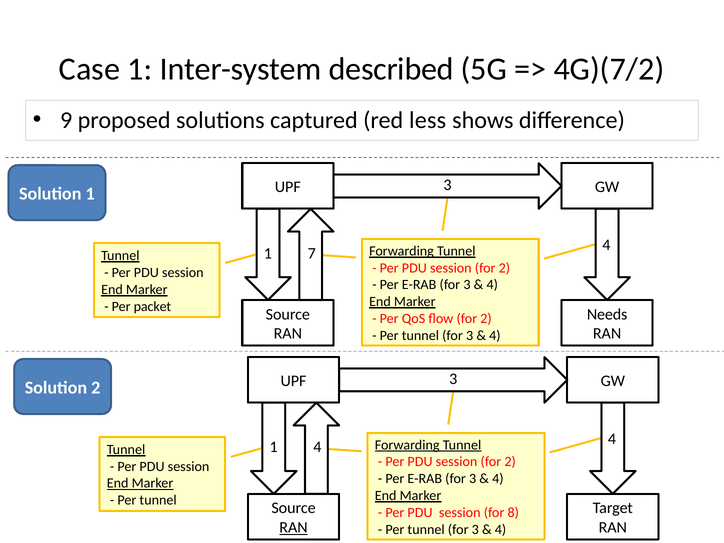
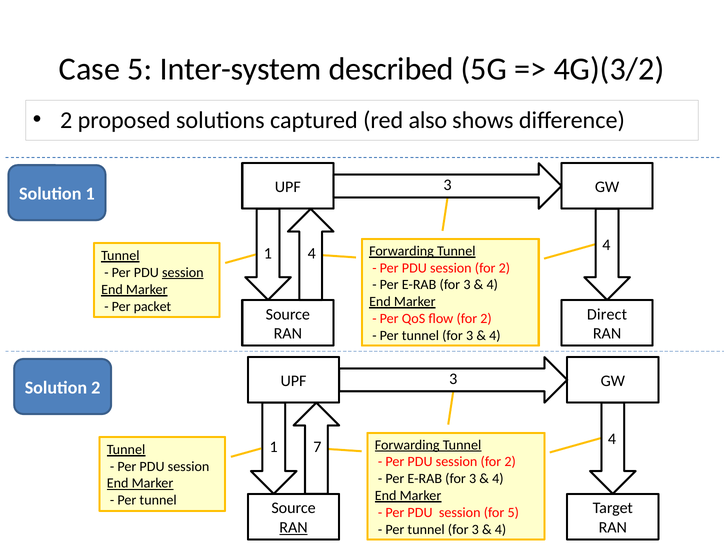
Case 1: 1 -> 5 (140, 69)
4G)(7/2: 4G)(7/2 -> 4G)(3/2 (609, 69)
9: 9 -> 2 (66, 120)
less: less -> also (428, 120)
1 7: 7 -> 4 (312, 253)
session underline: none -> present (183, 273)
Needs: Needs -> Direct (607, 314)
1 4: 4 -> 7 (317, 447)
8: 8 -> 5 (513, 512)
